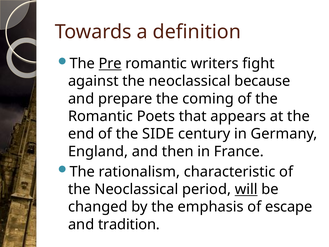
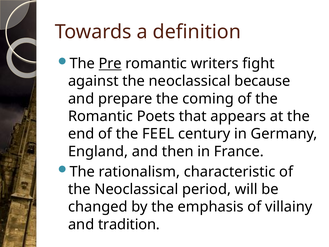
SIDE: SIDE -> FEEL (158, 134)
will underline: present -> none (246, 189)
escape: escape -> villainy (289, 207)
